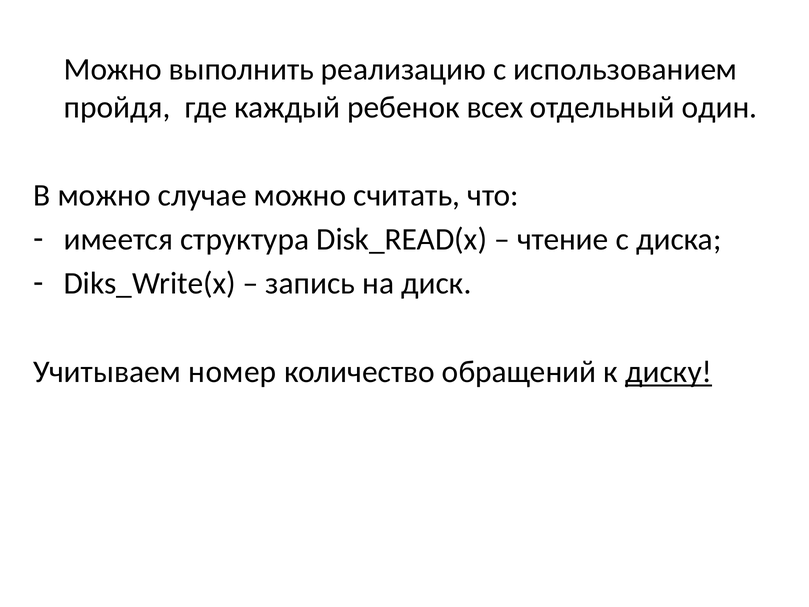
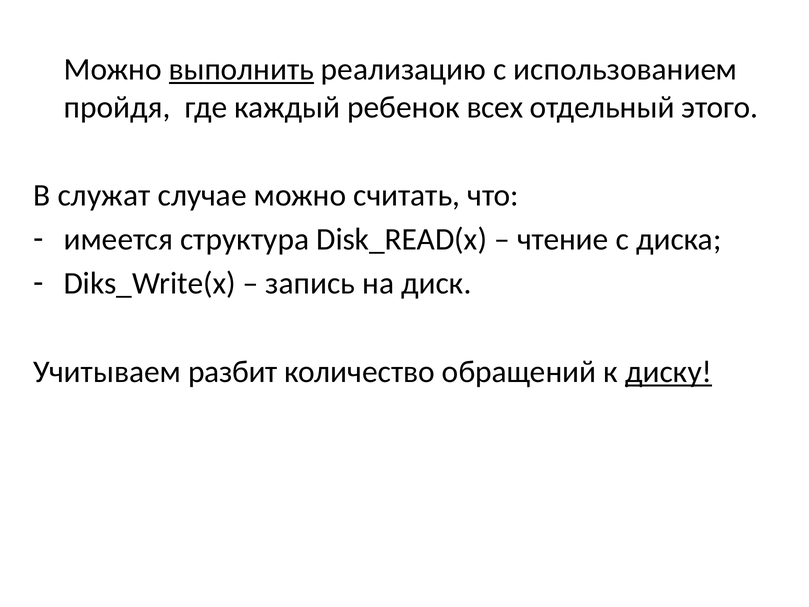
выполнить underline: none -> present (241, 69)
один: один -> этого (720, 107)
В можно: можно -> служат (104, 195)
номер: номер -> разбит (233, 372)
